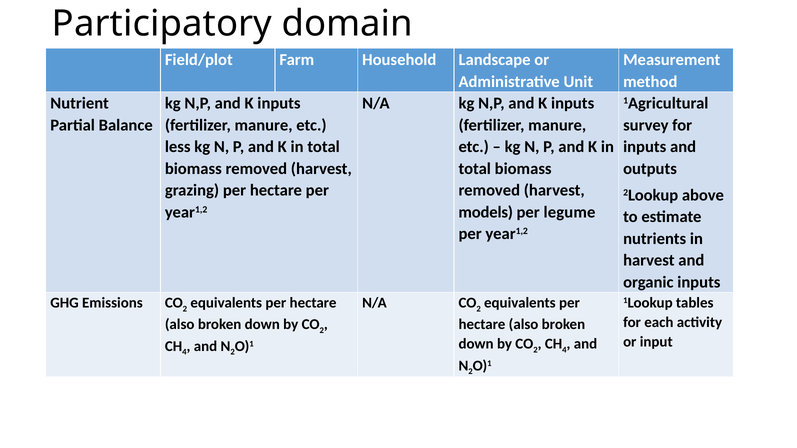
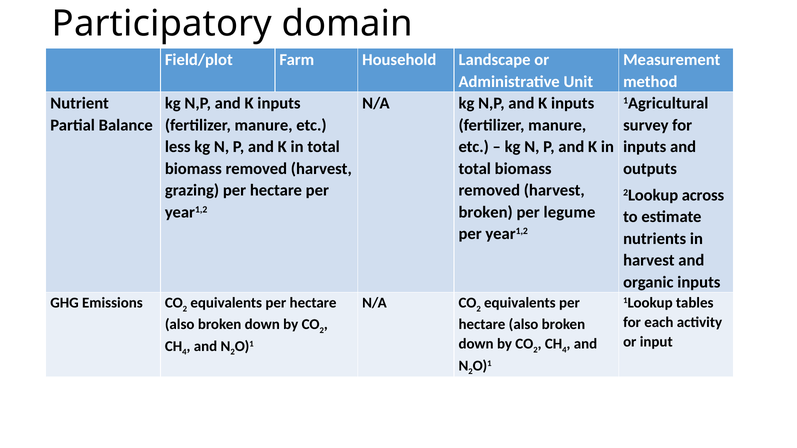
above: above -> across (703, 195)
models: models -> broken (486, 212)
